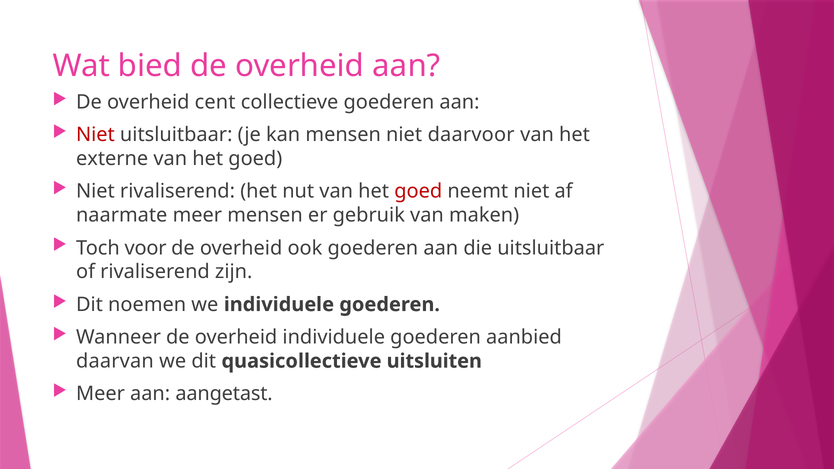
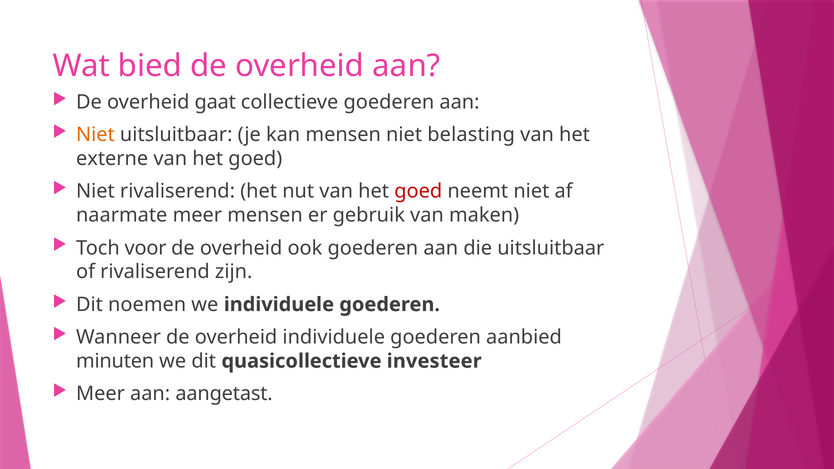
cent: cent -> gaat (215, 102)
Niet colour: red -> orange (95, 135)
daarvoor: daarvoor -> belasting (471, 135)
daarvan: daarvan -> minuten (115, 361)
uitsluiten: uitsluiten -> investeer (434, 361)
